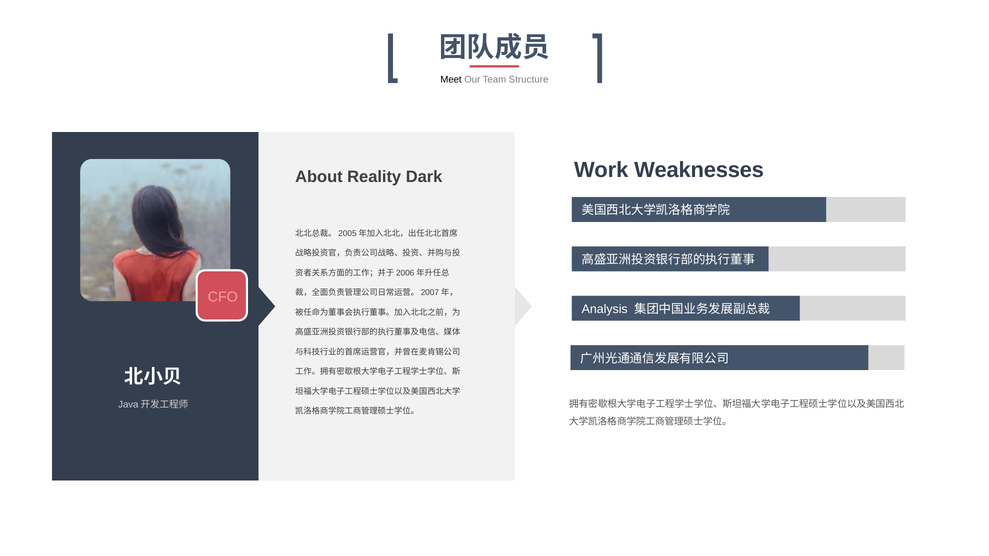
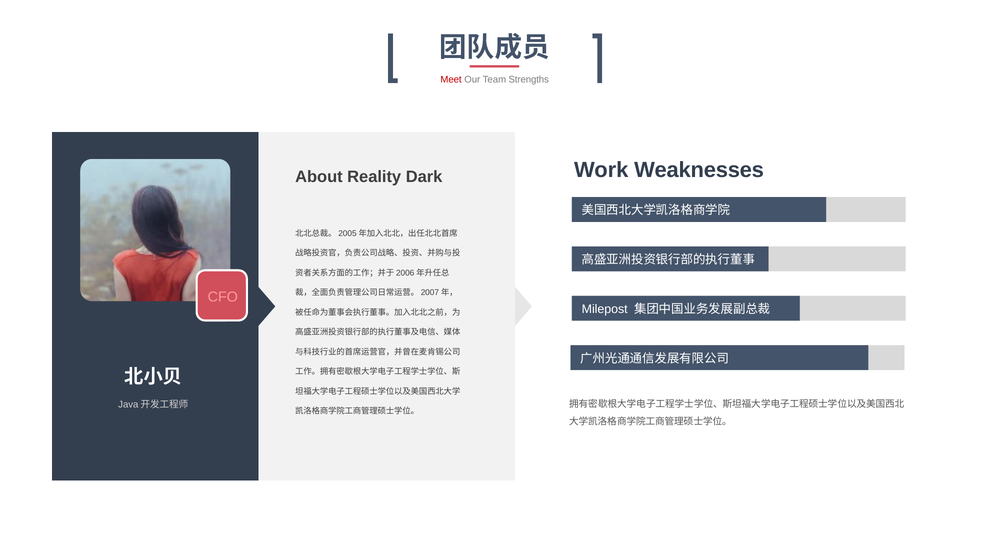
Meet colour: black -> red (451, 80)
Structure: Structure -> Strengths (529, 80)
Analysis: Analysis -> Milepost (605, 309)
